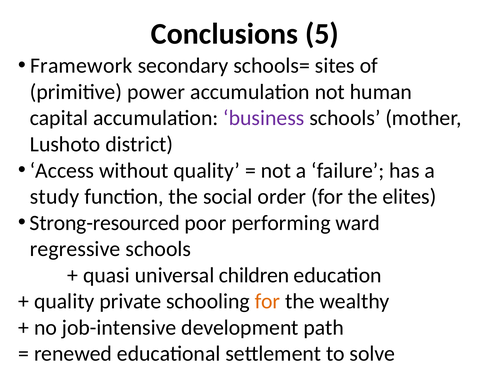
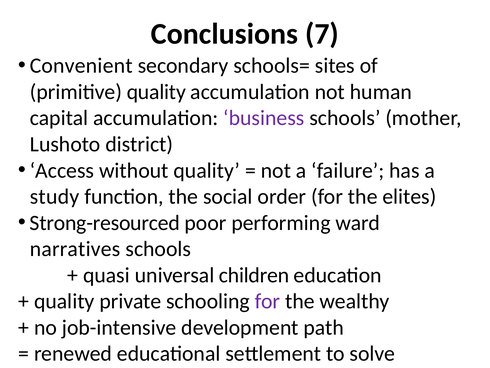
5: 5 -> 7 (322, 34)
Framework: Framework -> Convenient (81, 66)
primitive power: power -> quality (156, 92)
regressive: regressive -> narratives (75, 249)
for colour: orange -> purple (268, 301)
